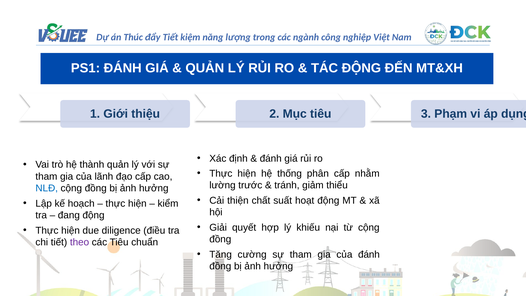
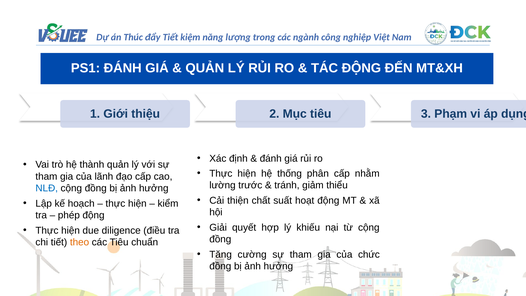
đang: đang -> phép (69, 215)
theo colour: purple -> orange (80, 242)
của đánh: đánh -> chức (369, 254)
